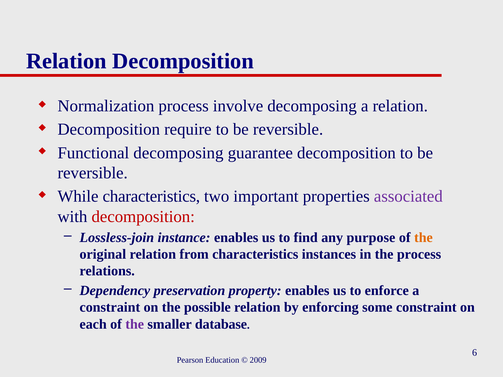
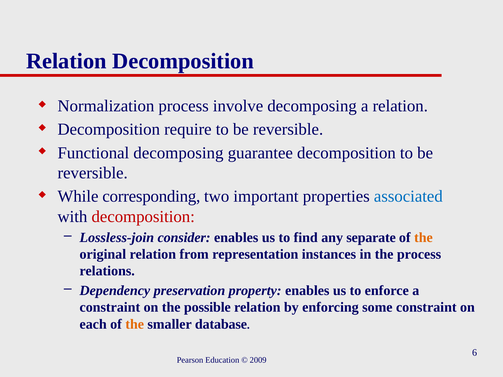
While characteristics: characteristics -> corresponding (151, 197)
associated colour: purple -> blue (408, 197)
instance: instance -> consider (184, 238)
purpose: purpose -> separate (371, 238)
from characteristics: characteristics -> representation (255, 254)
the colour: purple -> orange (135, 324)
